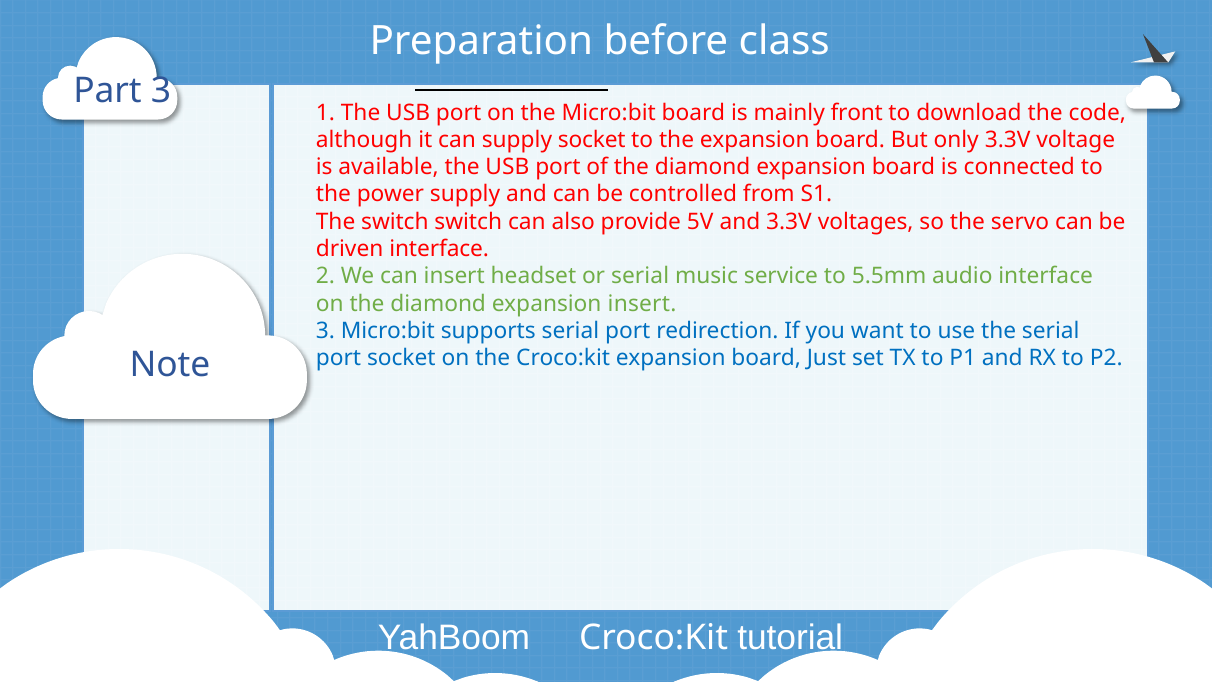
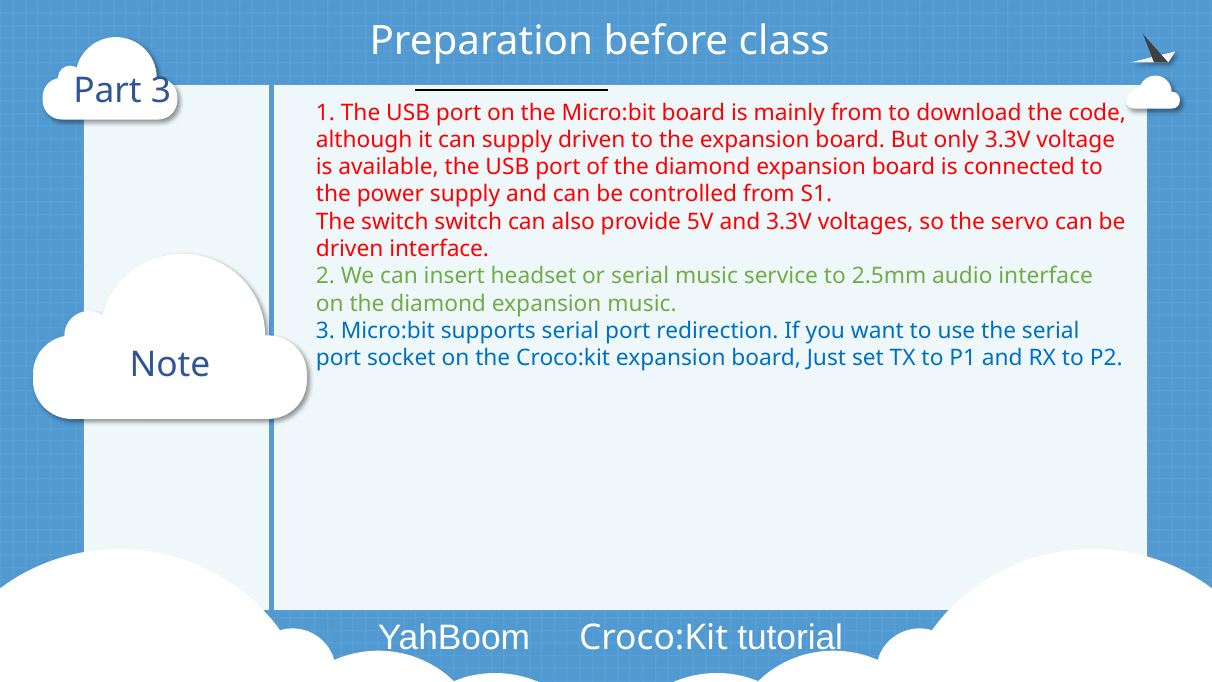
mainly front: front -> from (857, 113)
supply socket: socket -> driven (592, 140)
5.5mm: 5.5mm -> 2.5mm (889, 276)
expansion insert: insert -> music (642, 303)
